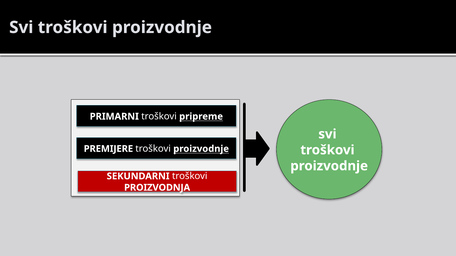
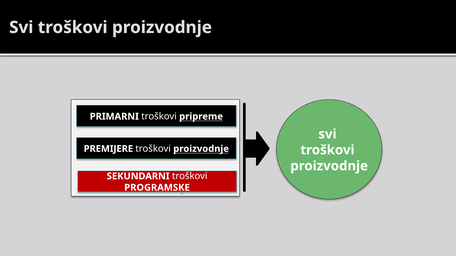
PROIZVODNJA: PROIZVODNJA -> PROGRAMSKE (157, 188)
